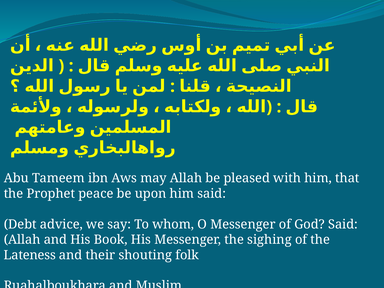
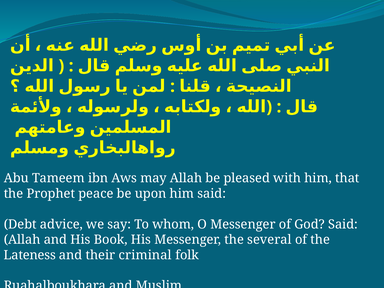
sighing: sighing -> several (269, 240)
shouting: shouting -> criminal (145, 255)
